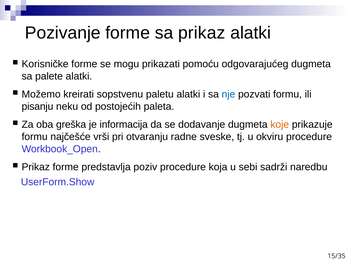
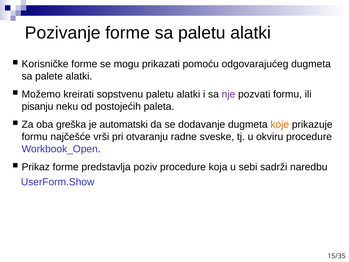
sa prikaz: prikaz -> paletu (202, 33)
nje colour: blue -> purple (228, 94)
informacija: informacija -> automatski (124, 124)
